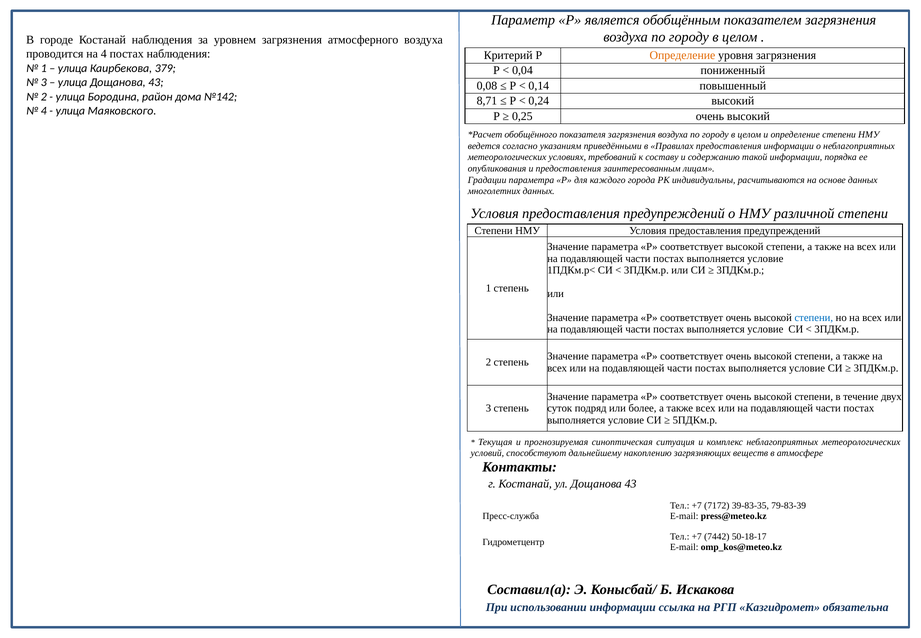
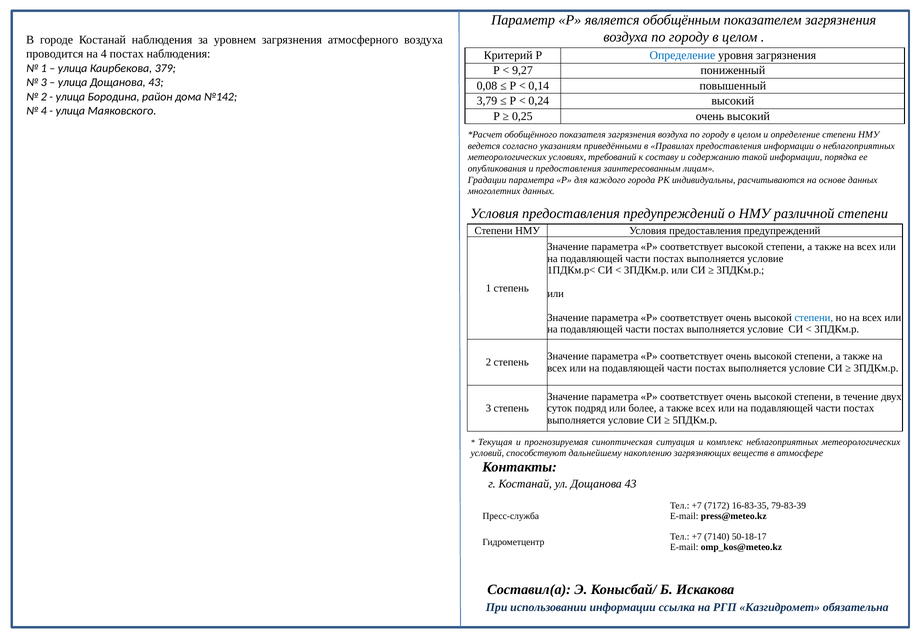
Определение colour: orange -> blue (682, 55)
0,04: 0,04 -> 9,27 (522, 71)
8,71: 8,71 -> 3,79 (487, 101)
39-83-35: 39-83-35 -> 16-83-35 (750, 505)
7442: 7442 -> 7140 (717, 536)
